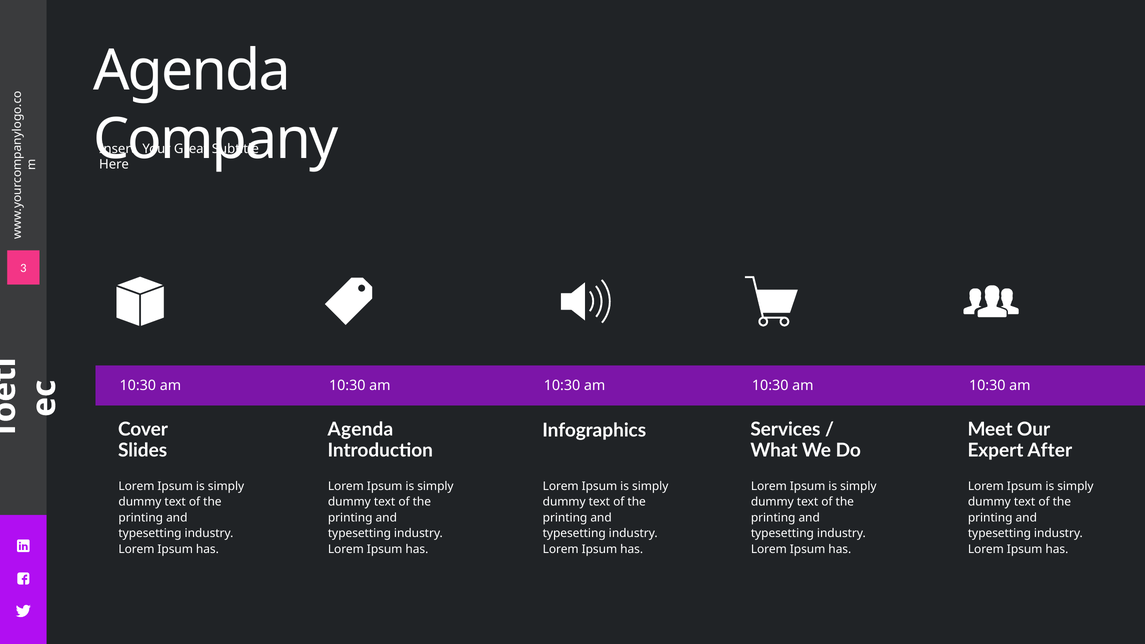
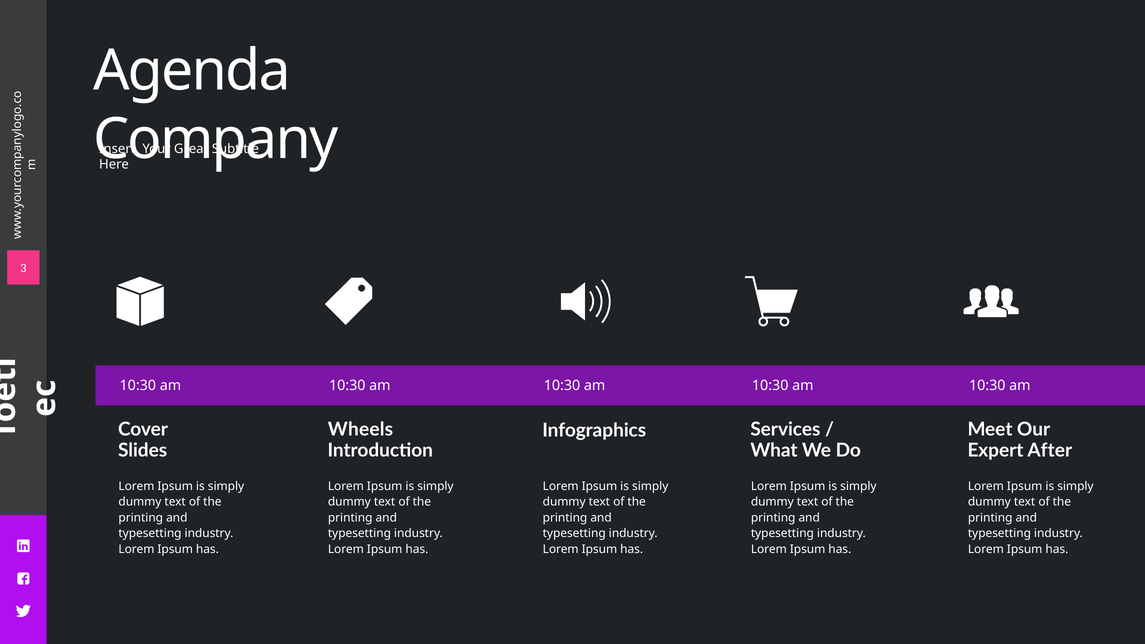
Agenda: Agenda -> Wheels (360, 430)
